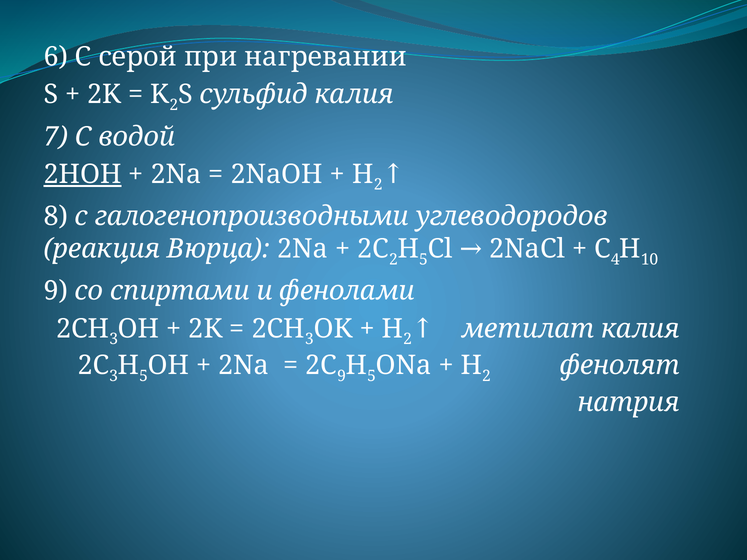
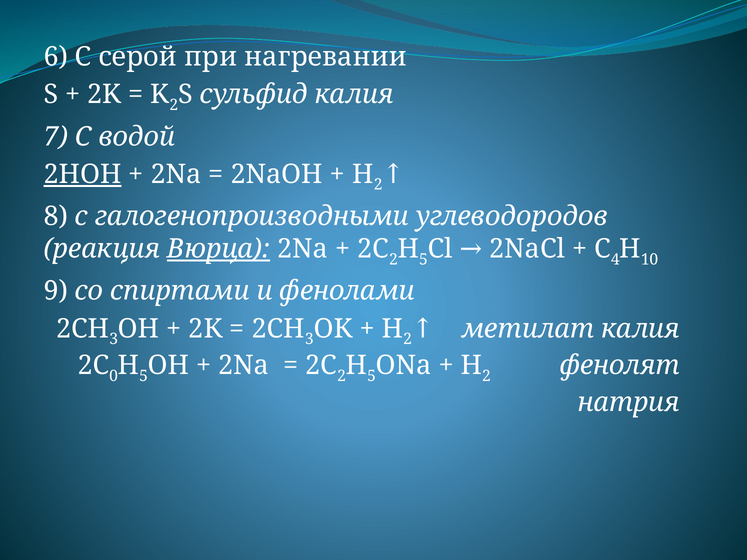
Вюрца underline: none -> present (218, 249)
3: 3 -> 0 (114, 376)
9: 9 -> 2 (342, 376)
